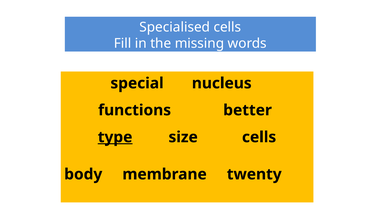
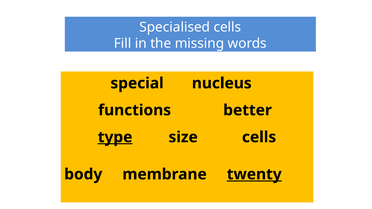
twenty underline: none -> present (254, 174)
